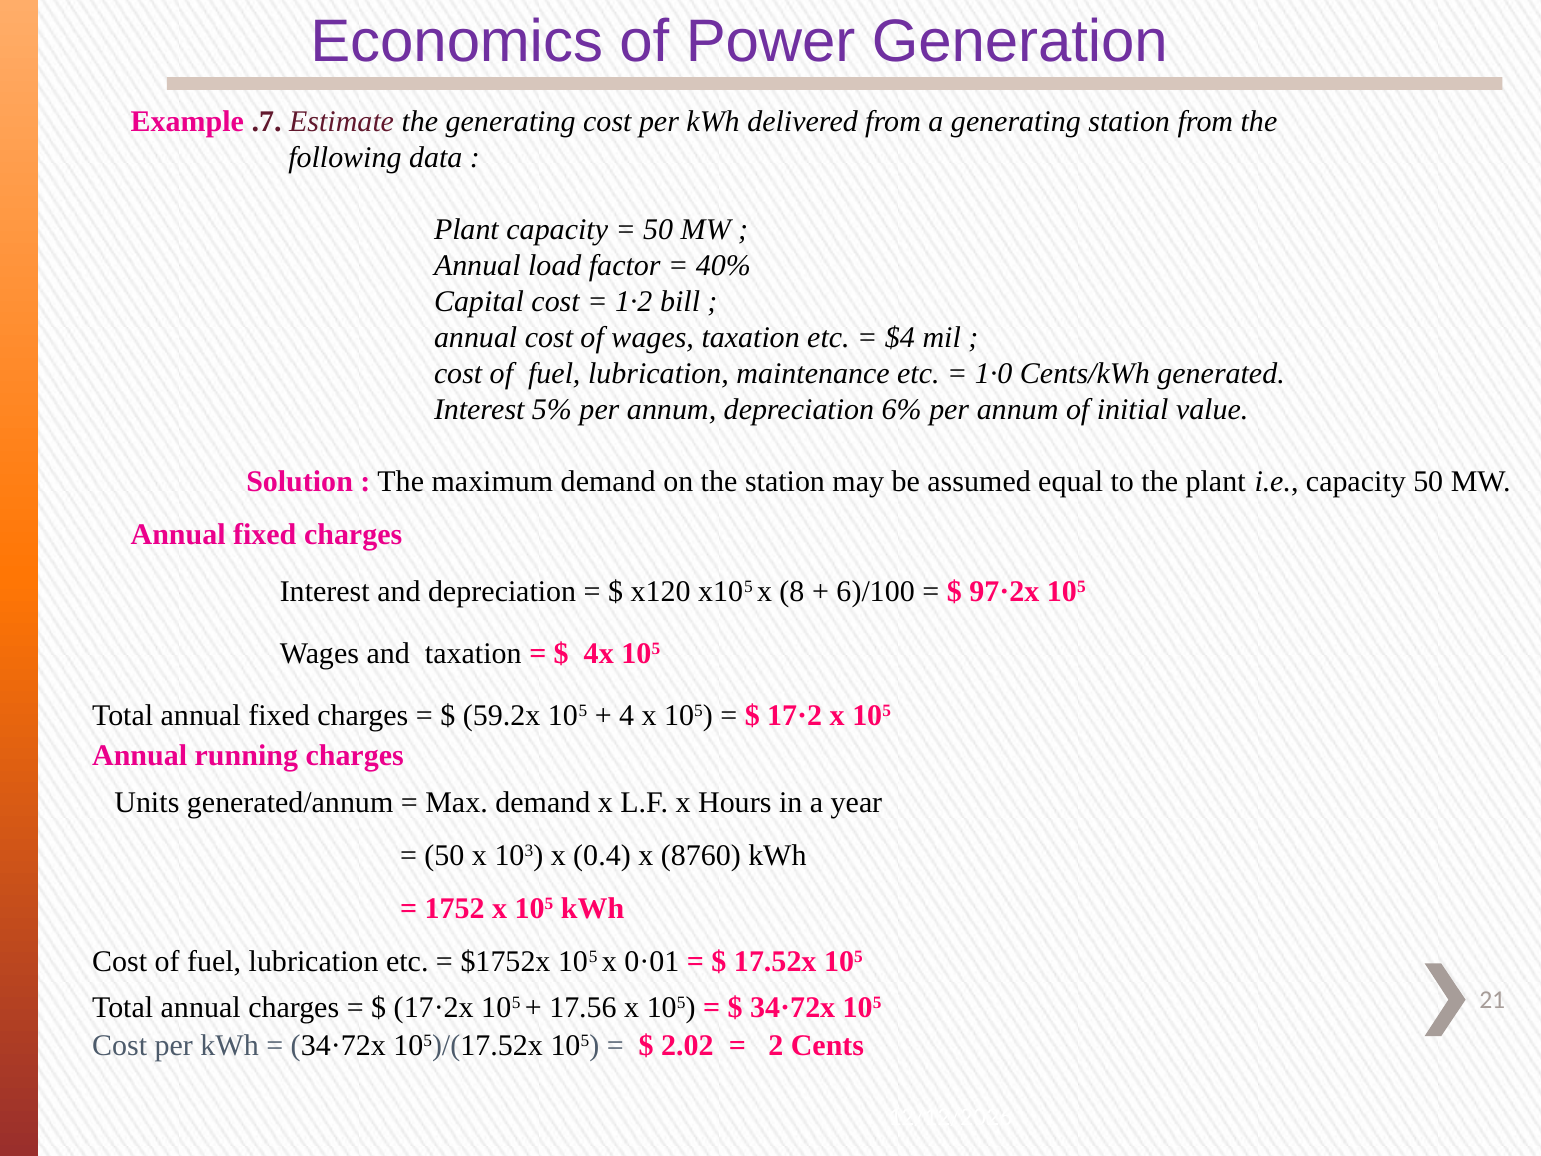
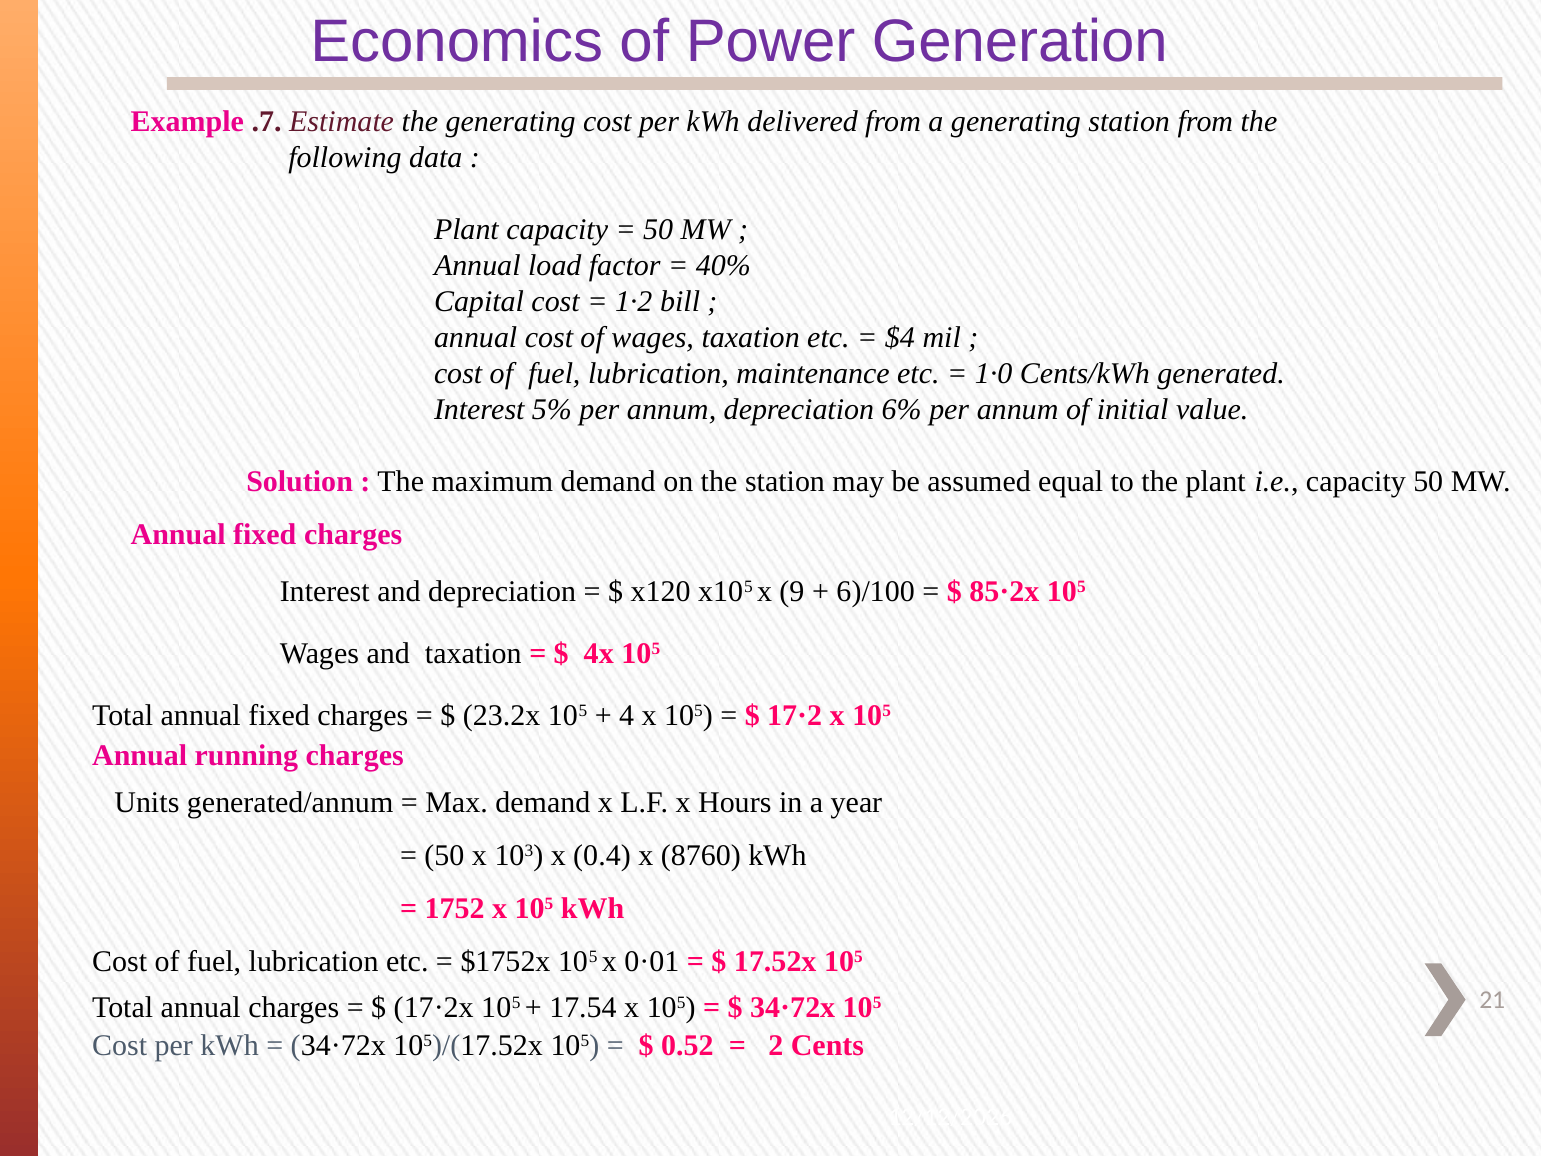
8: 8 -> 9 (792, 592)
97·2x: 97·2x -> 85·2x (1004, 592)
59.2x: 59.2x -> 23.2x (502, 715)
17.56: 17.56 -> 17.54 (583, 1007)
2.02: 2.02 -> 0.52 (687, 1046)
